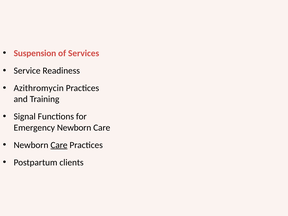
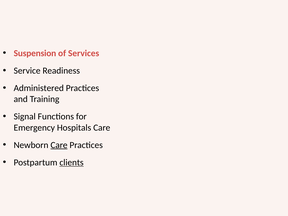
Azithromycin: Azithromycin -> Administered (39, 88)
Emergency Newborn: Newborn -> Hospitals (74, 128)
clients underline: none -> present (72, 162)
